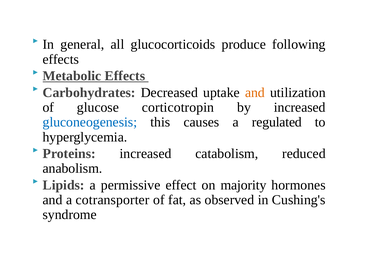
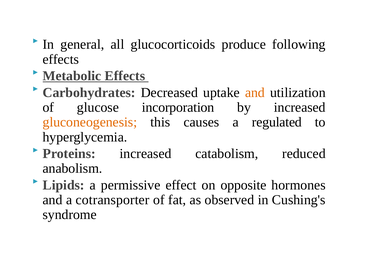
corticotropin: corticotropin -> incorporation (178, 108)
gluconeogenesis colour: blue -> orange (90, 122)
majority: majority -> opposite (244, 185)
